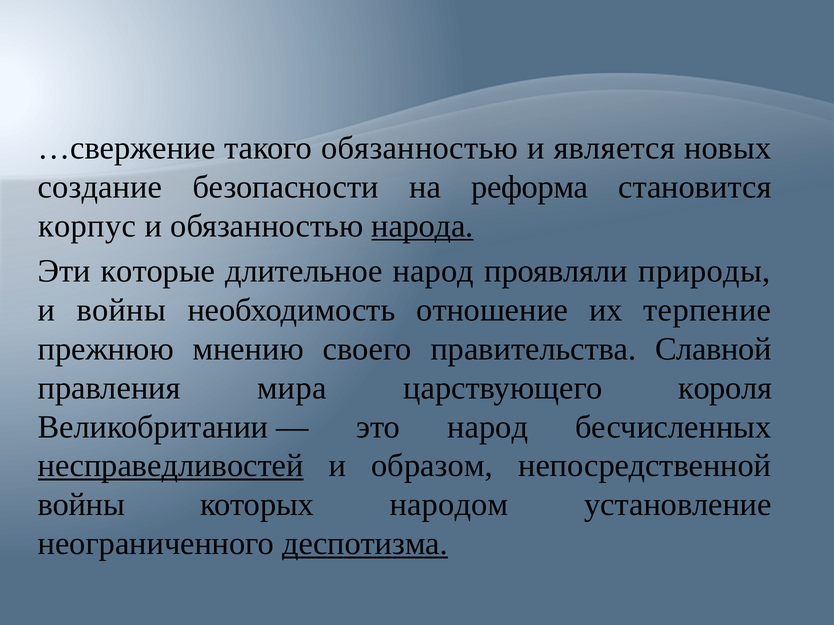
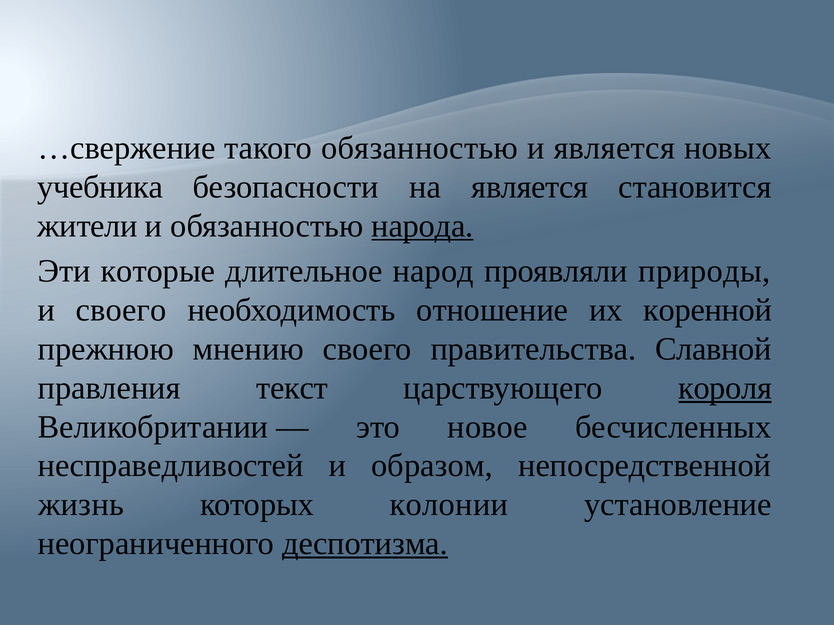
создание: создание -> учебника (100, 187)
на реформа: реформа -> является (530, 187)
корпус: корпус -> жители (88, 226)
и войны: войны -> своего (121, 310)
терпение: терпение -> коренной (708, 310)
мира: мира -> текст (292, 388)
короля underline: none -> present (725, 388)
это народ: народ -> новое (488, 427)
несправедливостей underline: present -> none (171, 466)
войны: войны -> жизнь (81, 505)
народом: народом -> колонии (449, 505)
